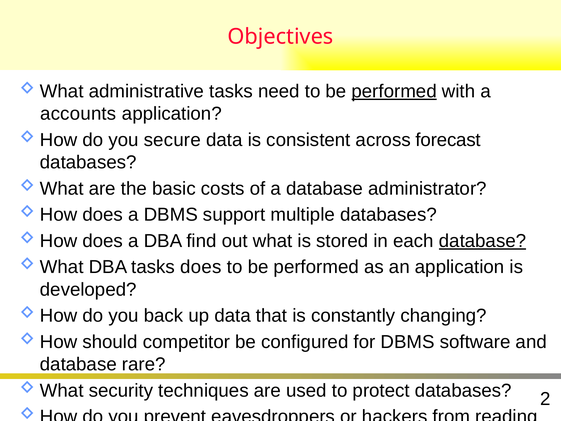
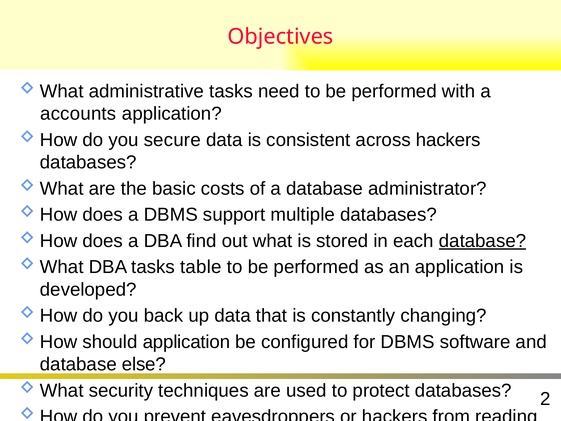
performed underline: present -> none (394, 91)
across forecast: forecast -> hackers (448, 140)
tasks does: does -> table (201, 267)
should competitor: competitor -> application (186, 342)
rare: rare -> else (144, 364)
